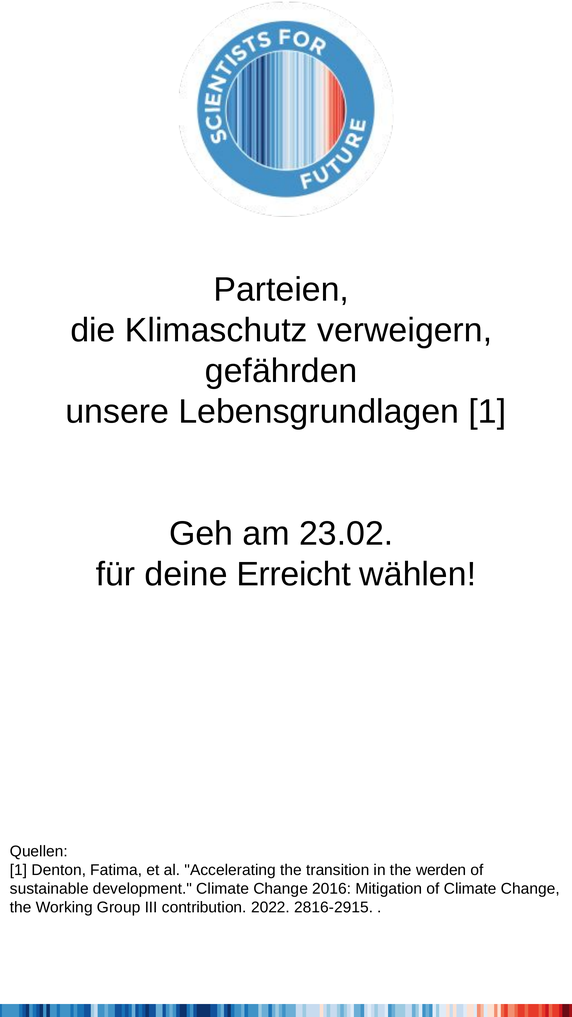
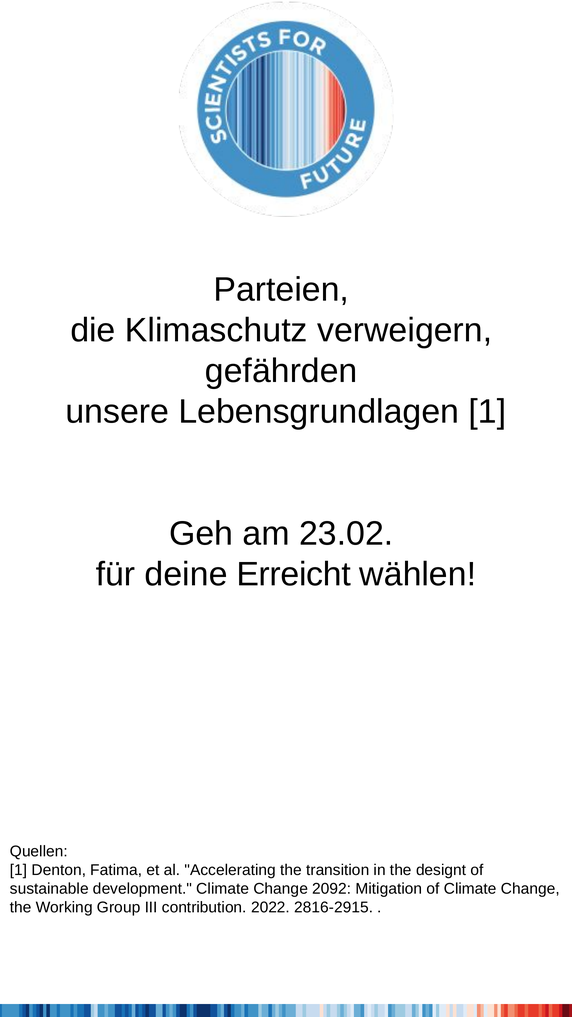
werden: werden -> designt (441, 870)
2016: 2016 -> 2092 (332, 889)
